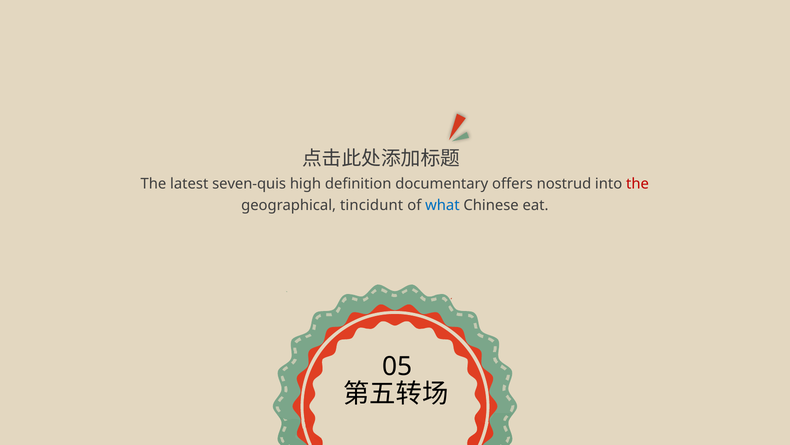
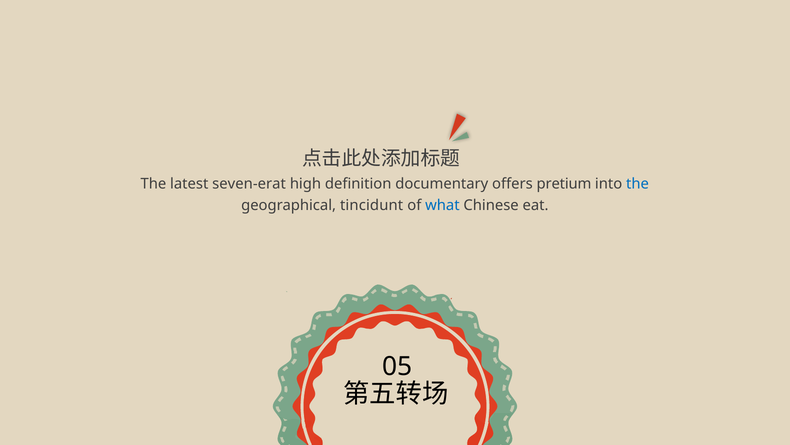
seven-quis: seven-quis -> seven-erat (249, 183)
nostrud: nostrud -> pretium (564, 183)
the colour: red -> blue (638, 183)
